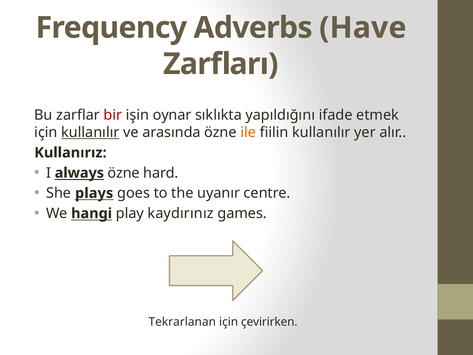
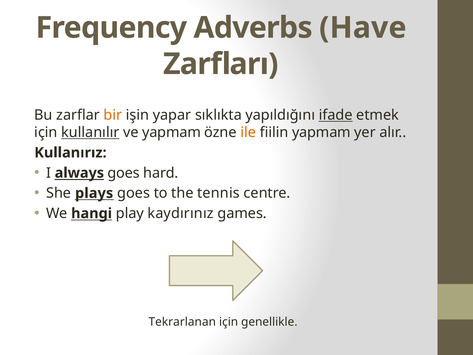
bir colour: red -> orange (113, 115)
oynar: oynar -> yapar (172, 115)
ifade underline: none -> present (336, 115)
ve arasında: arasında -> yapmam (172, 132)
fiilin kullanılır: kullanılır -> yapmam (321, 132)
always özne: özne -> goes (124, 173)
uyanır: uyanır -> tennis (219, 193)
çevirirken: çevirirken -> genellikle (268, 322)
